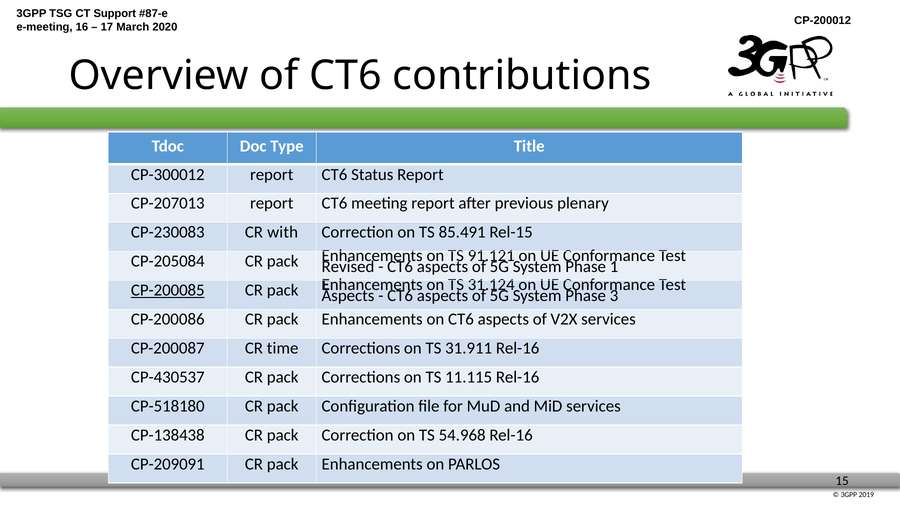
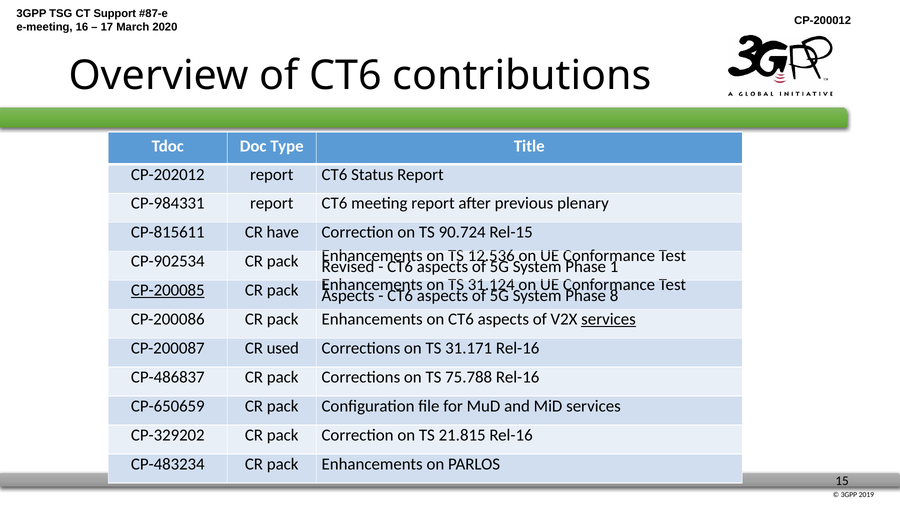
CP-300012: CP-300012 -> CP-202012 (168, 175)
CP-207013: CP-207013 -> CP-984331 (168, 203)
CP-230083: CP-230083 -> CP-815611 (168, 232)
with: with -> have (283, 232)
85.491: 85.491 -> 90.724 (462, 232)
CP-205084: CP-205084 -> CP-902534 (168, 261)
91.121: 91.121 -> 12.536 (491, 256)
3: 3 -> 8 (614, 296)
services underline: none -> present (609, 319)
time: time -> used (283, 348)
31.911: 31.911 -> 31.171 (469, 348)
CP-430537: CP-430537 -> CP-486837 (168, 377)
11.115: 11.115 -> 75.788 (469, 377)
CP-518180: CP-518180 -> CP-650659 (168, 406)
CP-138438: CP-138438 -> CP-329202 (168, 435)
54.968: 54.968 -> 21.815 (462, 435)
CP-209091: CP-209091 -> CP-483234 (168, 464)
